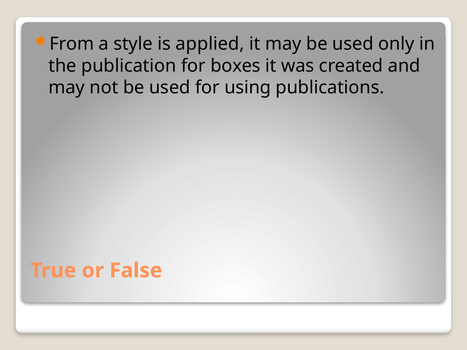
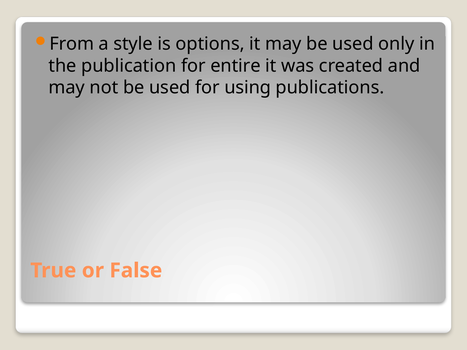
applied: applied -> options (210, 44)
boxes: boxes -> entire (236, 66)
